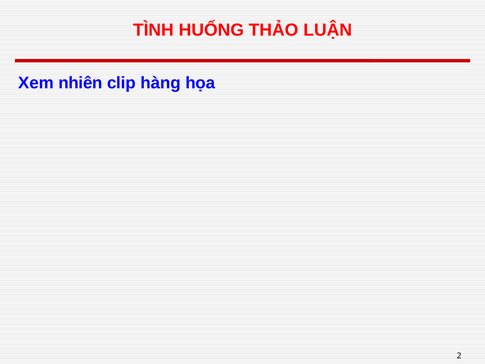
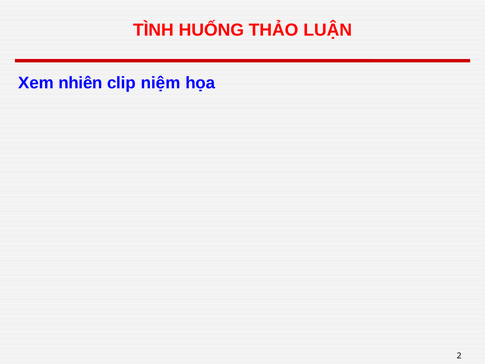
hàng: hàng -> niệm (161, 83)
